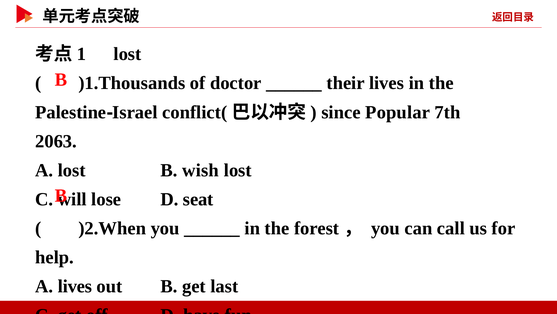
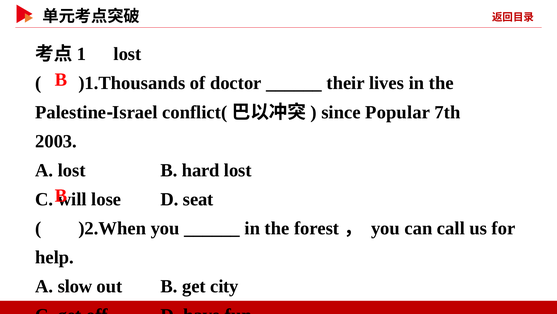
2063: 2063 -> 2003 (56, 141)
wish: wish -> hard (201, 170)
A lives: lives -> slow (75, 286)
last: last -> city (224, 286)
